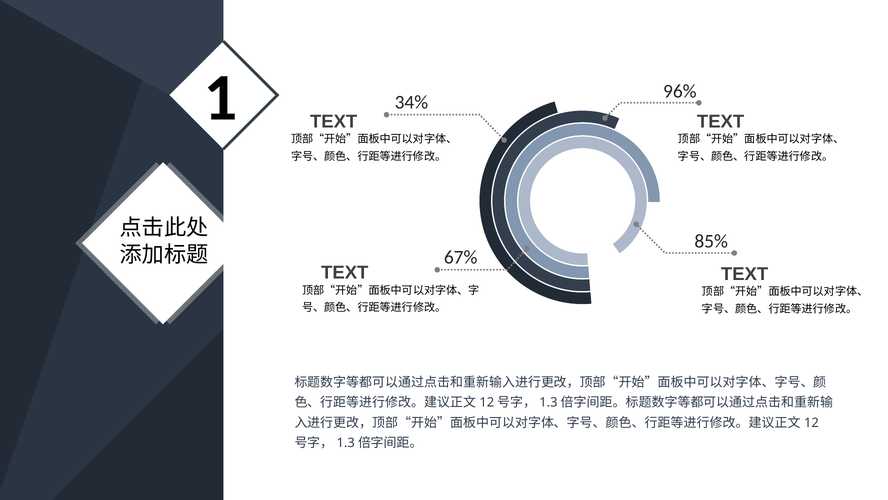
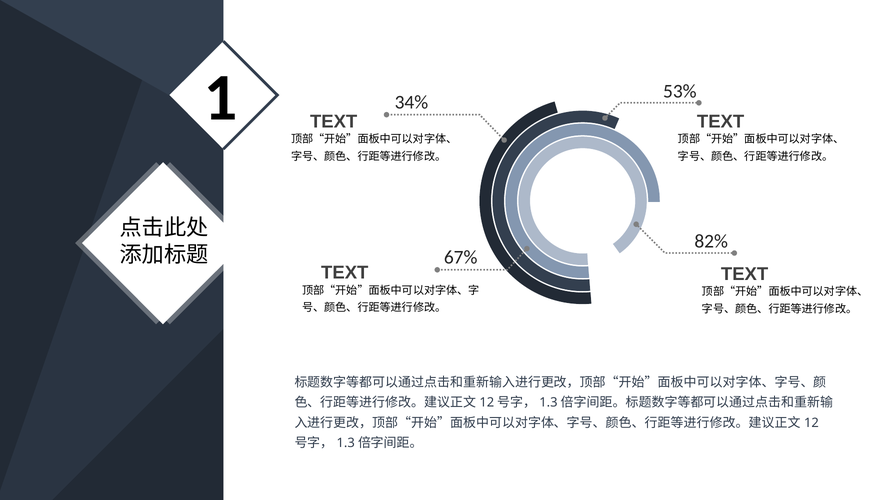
96%: 96% -> 53% (680, 91)
85%: 85% -> 82% (711, 241)
